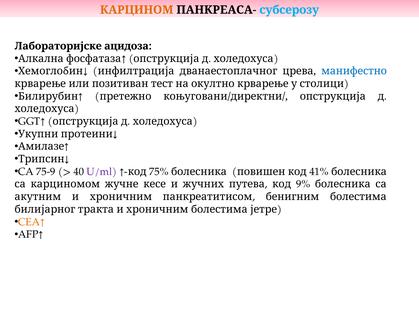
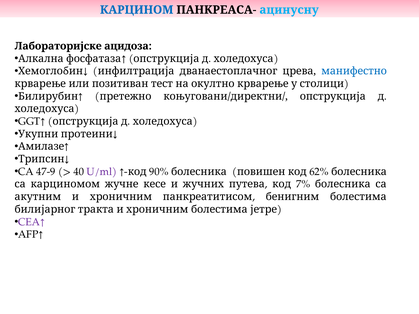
КАРЦИНОМ colour: orange -> blue (137, 10)
субсерозу: субсерозу -> ацинусну (289, 10)
75-9: 75-9 -> 47-9 (46, 172)
75%: 75% -> 90% (159, 172)
41%: 41% -> 62% (319, 172)
9%: 9% -> 7% (303, 184)
CEA↑ colour: orange -> purple (32, 222)
